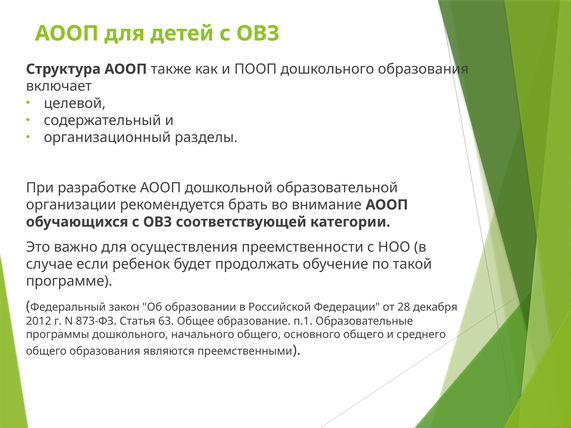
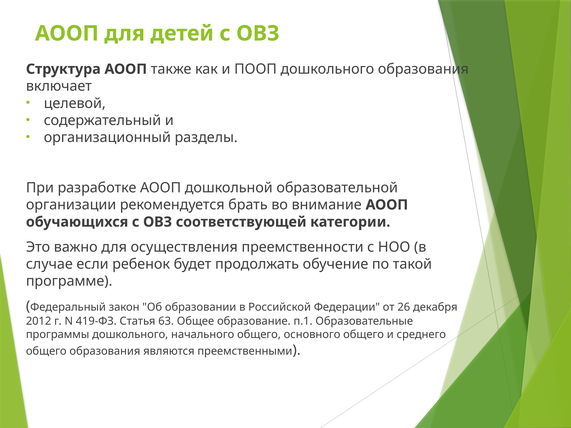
28: 28 -> 26 (404, 308)
873-ФЗ: 873-ФЗ -> 419-ФЗ (96, 321)
